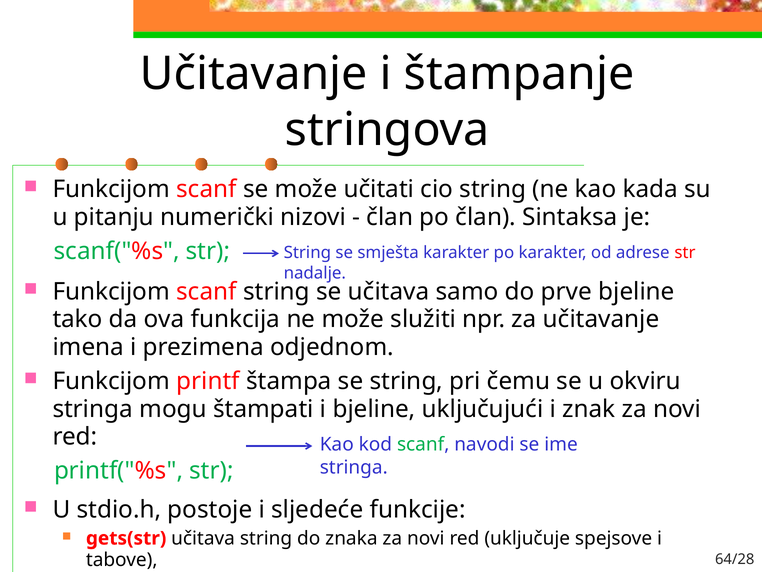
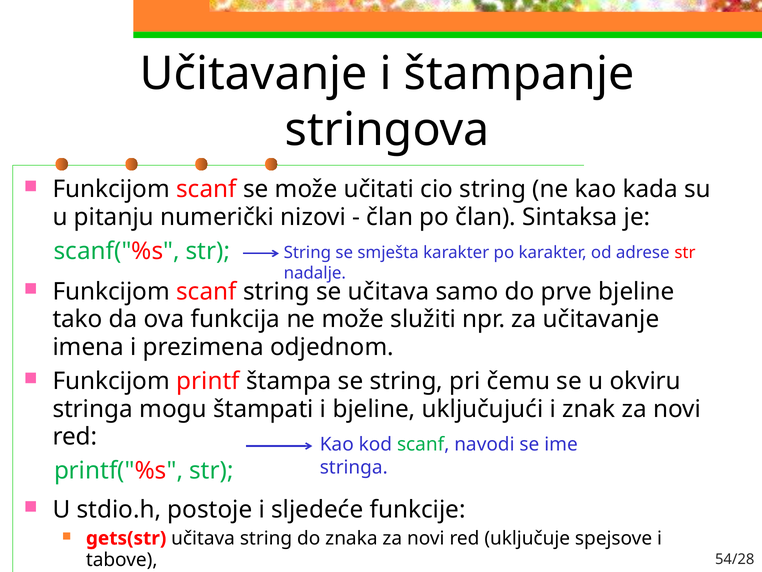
64/28: 64/28 -> 54/28 (735, 559)
